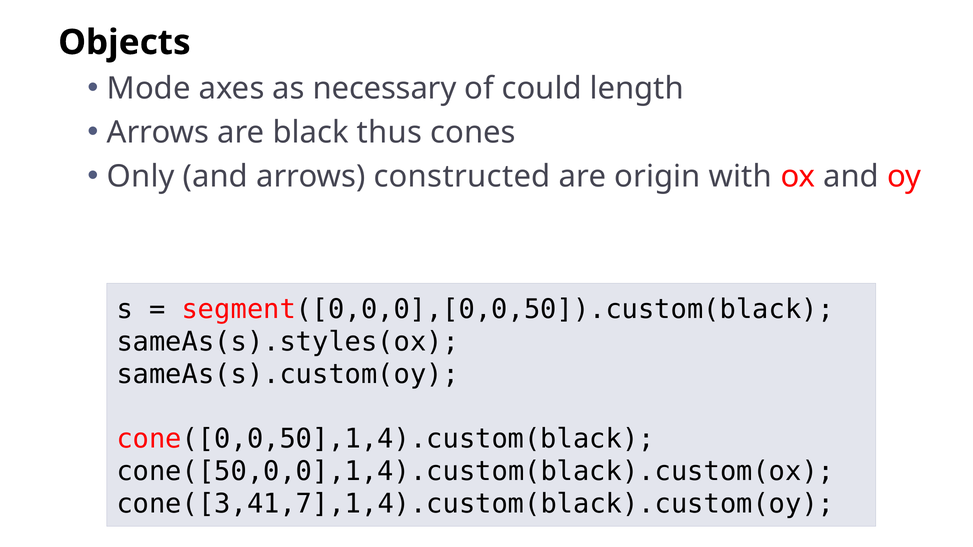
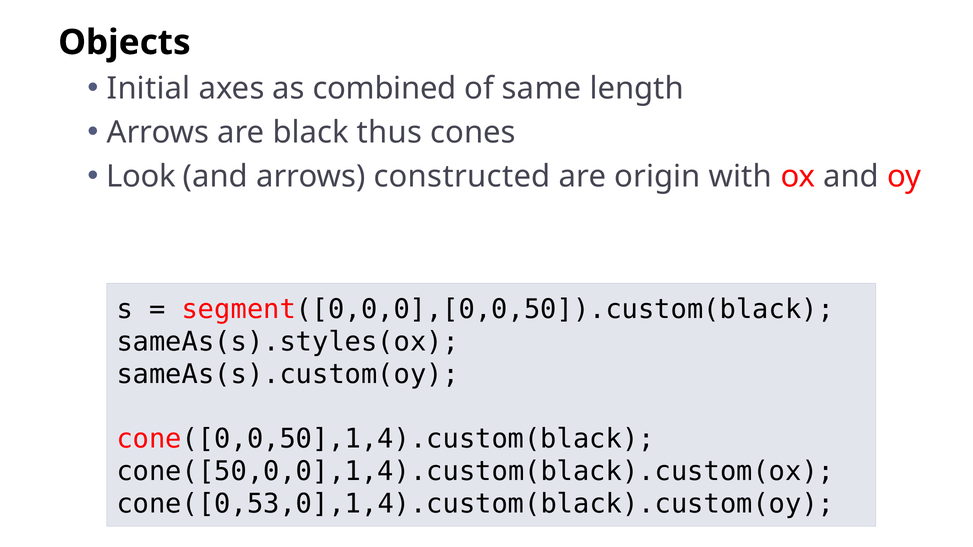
Mode: Mode -> Initial (149, 89)
necessary: necessary -> combined (385, 89)
could: could -> same (542, 89)
Only: Only -> Look (141, 177)
cone([3,41,7],1,4).custom(black).custom(oy: cone([3,41,7],1,4).custom(black).custom(oy -> cone([0,53,0],1,4).custom(black).custom(oy (475, 504)
